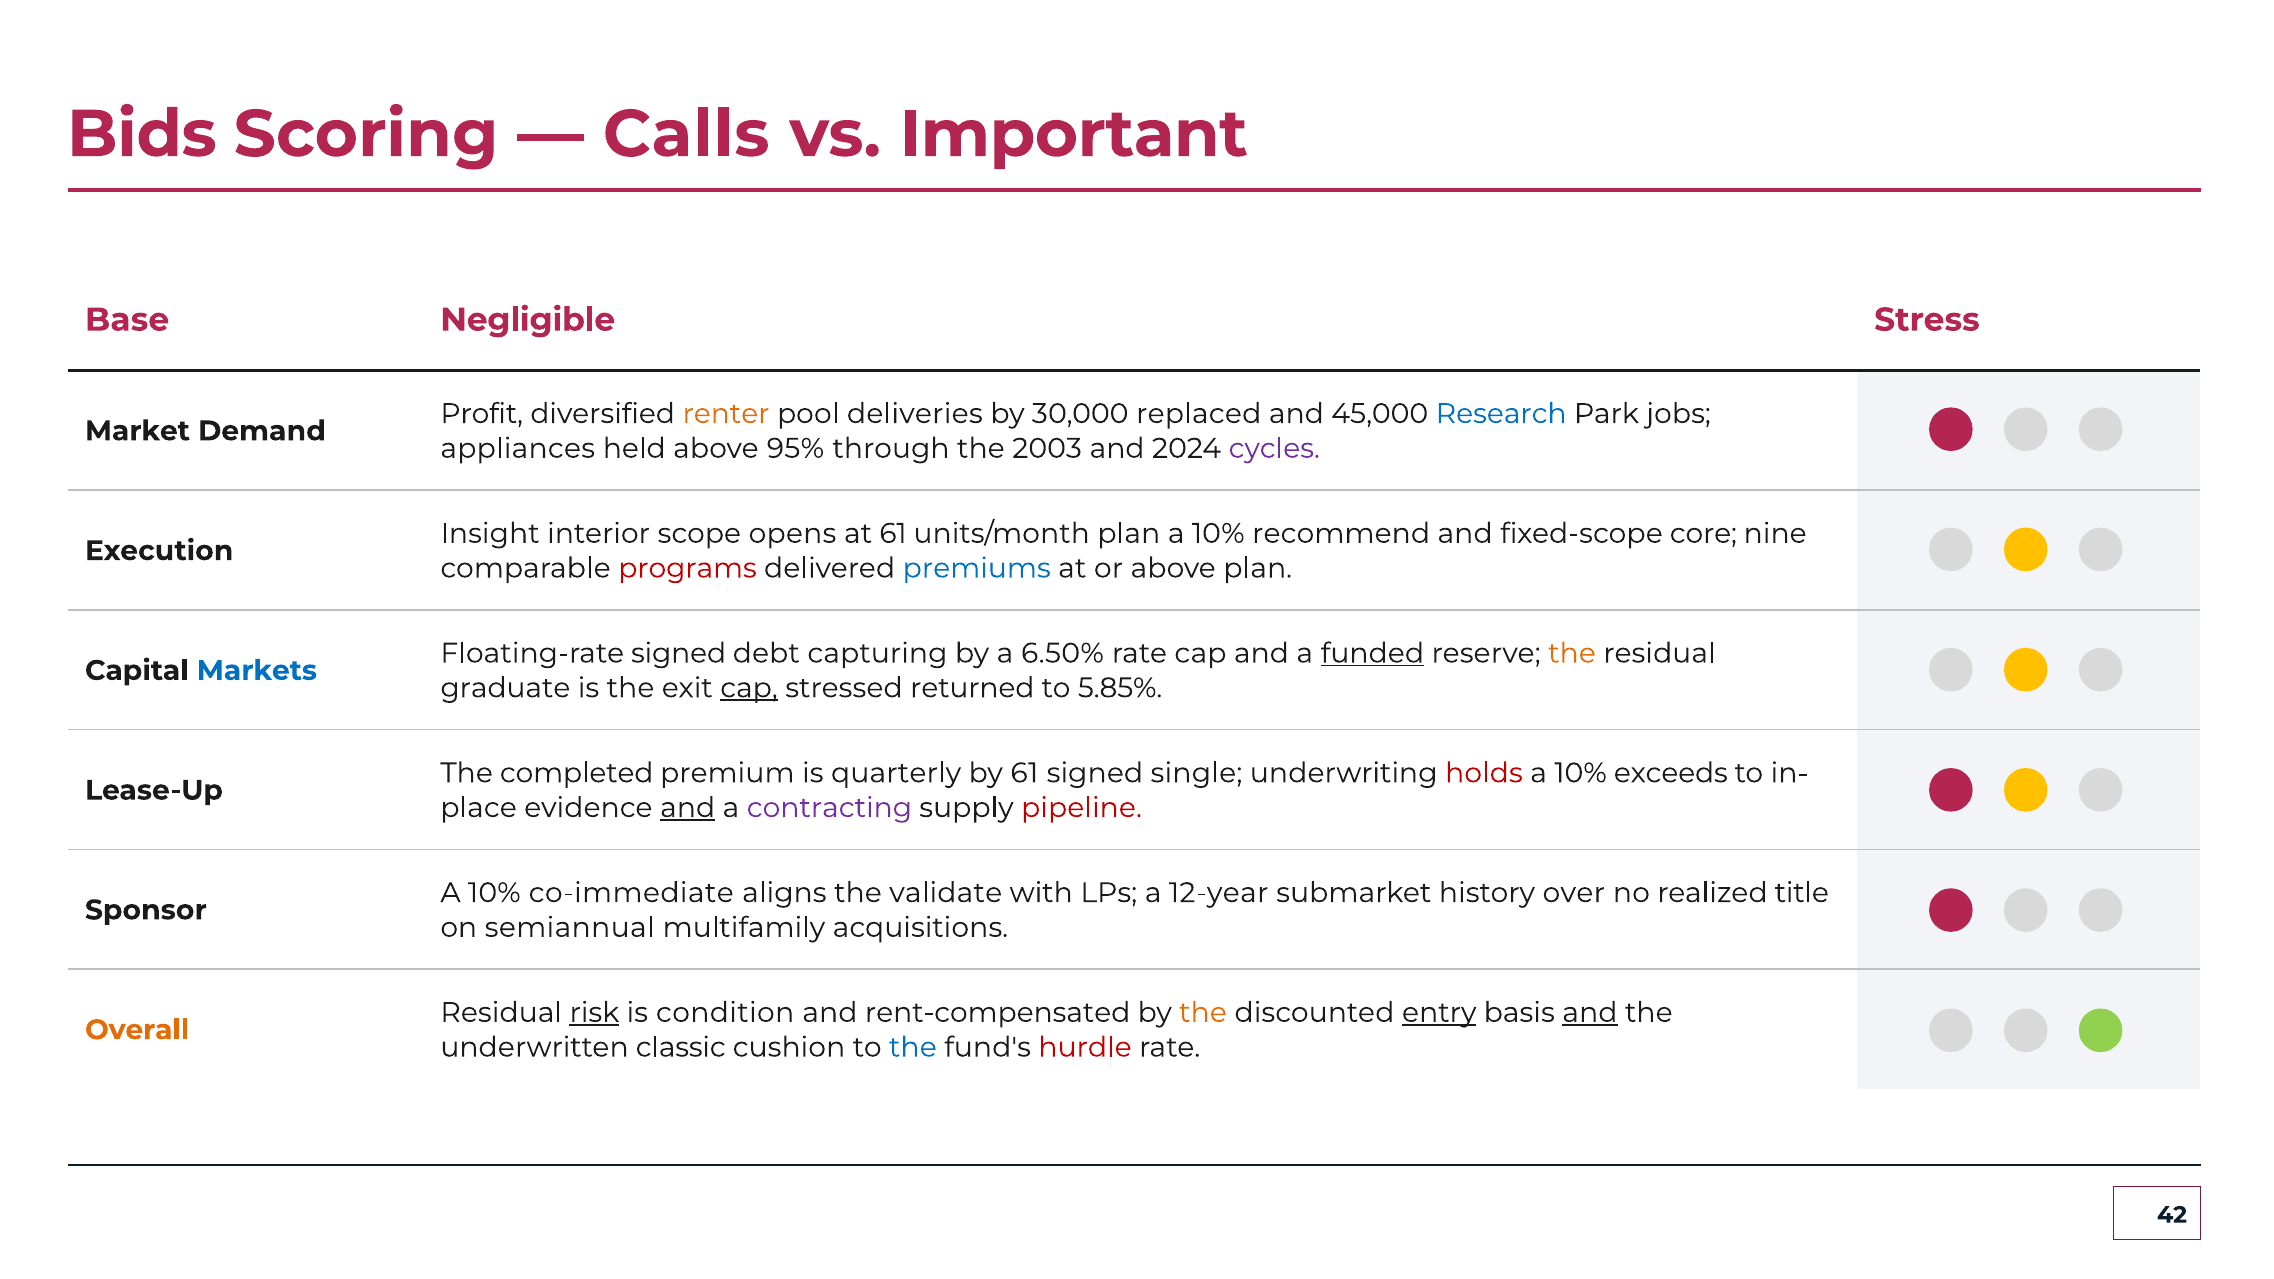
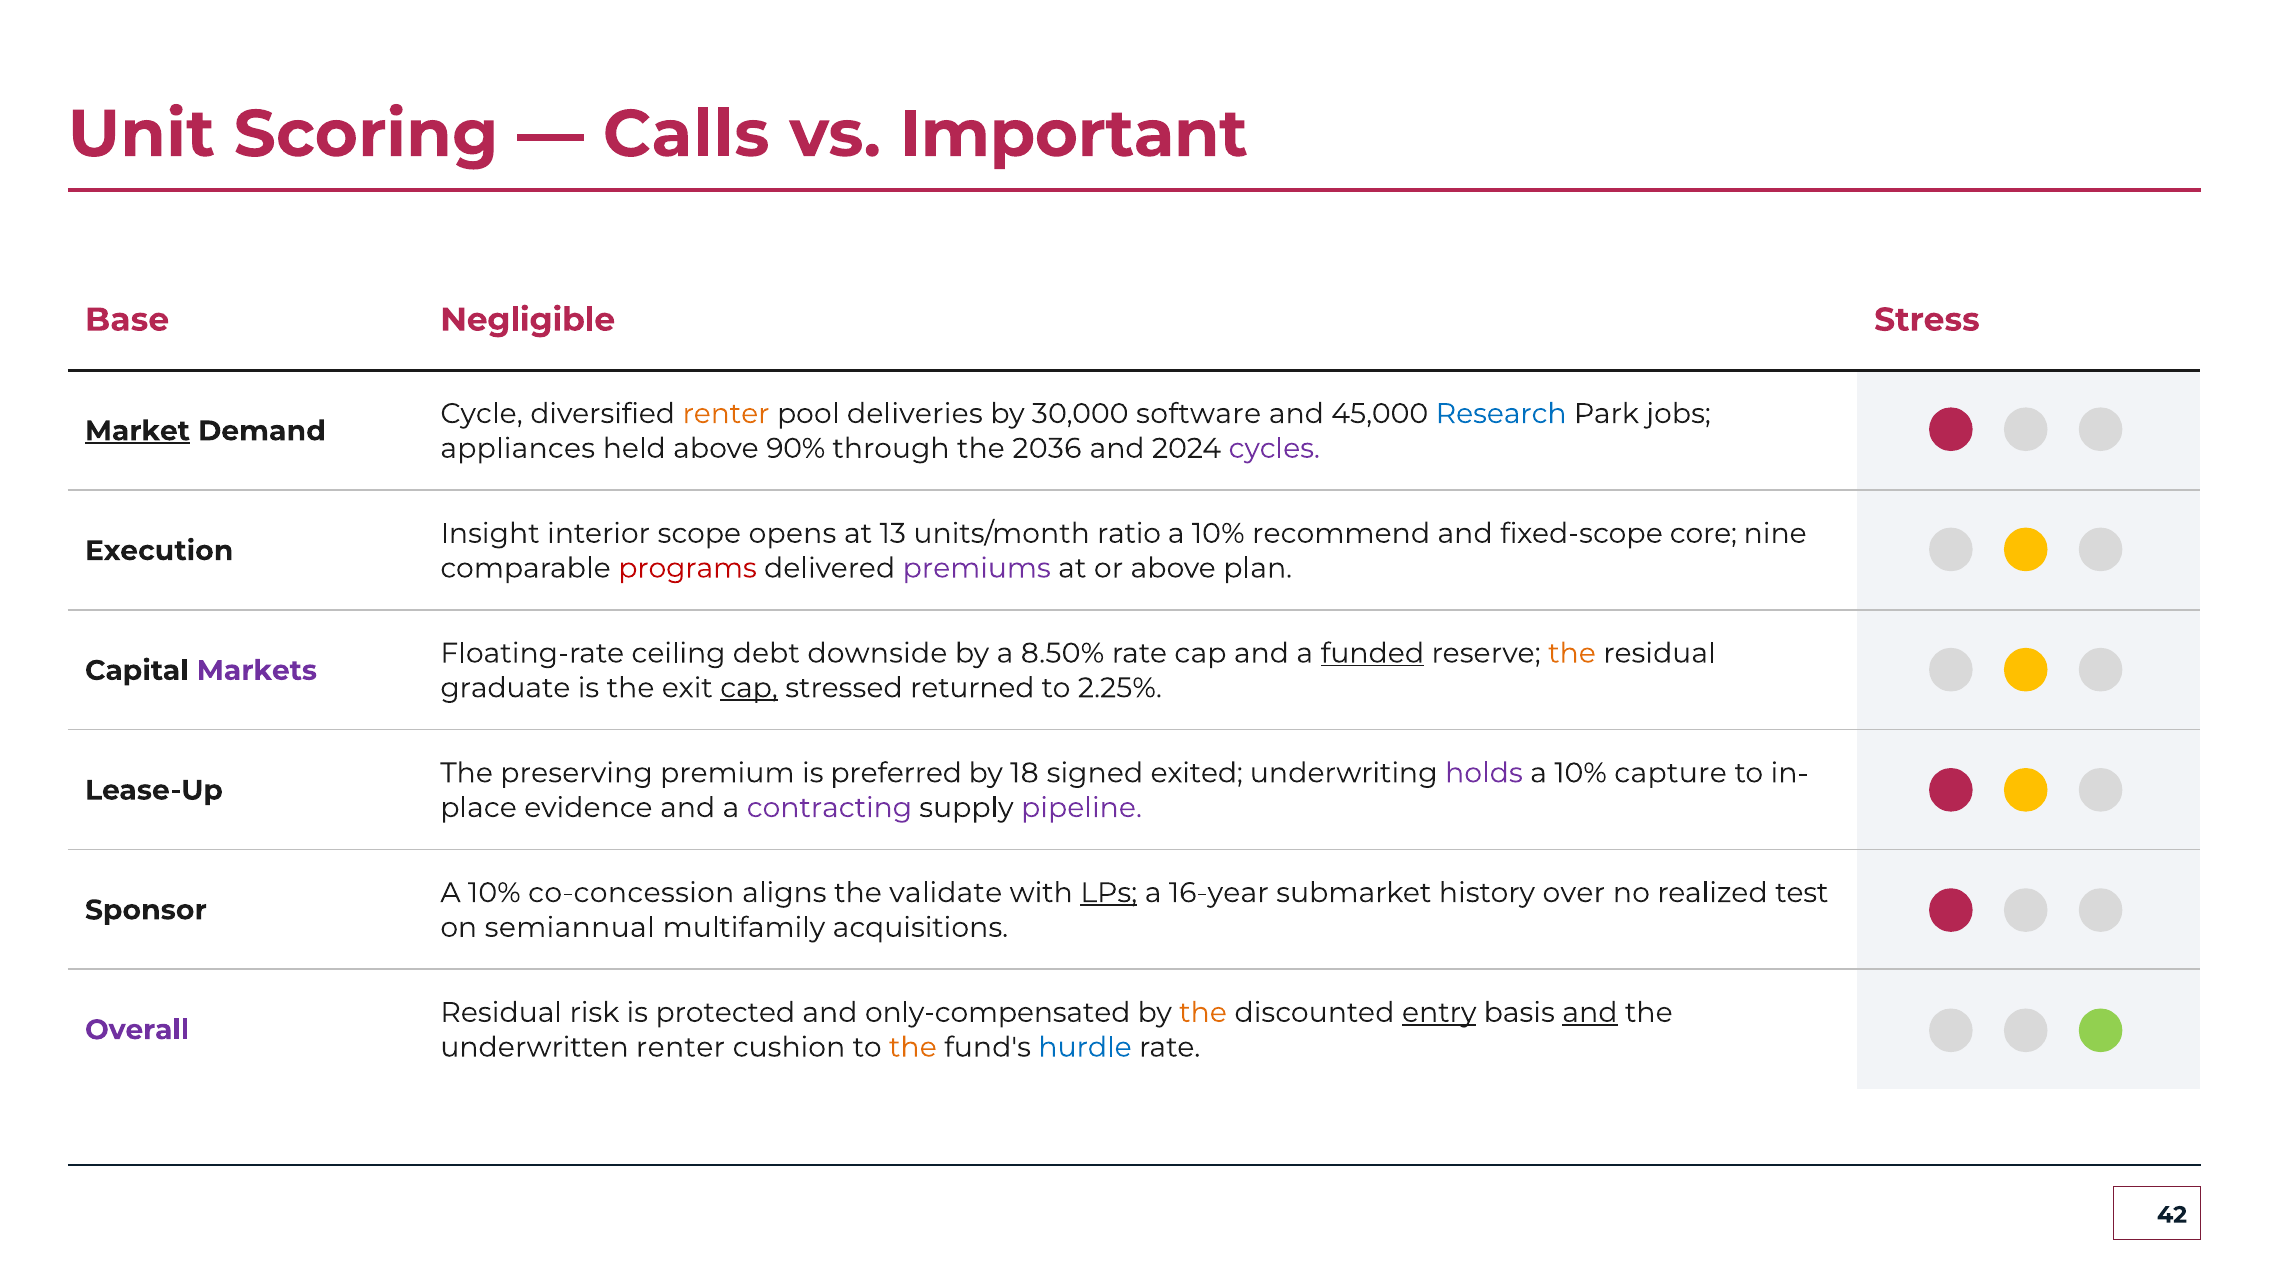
Bids: Bids -> Unit (141, 134)
Profit: Profit -> Cycle (482, 414)
replaced: replaced -> software (1199, 414)
Market underline: none -> present (137, 431)
95%: 95% -> 90% (796, 448)
2003: 2003 -> 2036 (1047, 448)
at 61: 61 -> 13 (893, 533)
units/month plan: plan -> ratio (1129, 533)
premiums colour: blue -> purple (977, 568)
Floating-rate signed: signed -> ceiling (678, 653)
capturing: capturing -> downside (877, 653)
6.50%: 6.50% -> 8.50% (1062, 653)
Markets colour: blue -> purple (257, 671)
5.85%: 5.85% -> 2.25% (1120, 688)
completed: completed -> preserving (576, 773)
quarterly: quarterly -> preferred (896, 773)
by 61: 61 -> 18 (1024, 773)
single: single -> exited (1197, 773)
holds colour: red -> purple (1484, 773)
exceeds: exceeds -> capture (1671, 773)
and underline: present -> none (688, 808)
pipeline colour: red -> purple (1082, 808)
co-immediate: co-immediate -> co-concession (631, 893)
LPs underline: none -> present (1109, 893)
12-year: 12-year -> 16-year (1219, 893)
title: title -> test (1802, 893)
risk underline: present -> none (594, 1013)
condition: condition -> protected (725, 1013)
rent-compensated: rent-compensated -> only-compensated (998, 1013)
Overall colour: orange -> purple (137, 1030)
underwritten classic: classic -> renter (680, 1047)
the colour: blue -> orange (913, 1047)
hurdle colour: red -> blue (1085, 1047)
